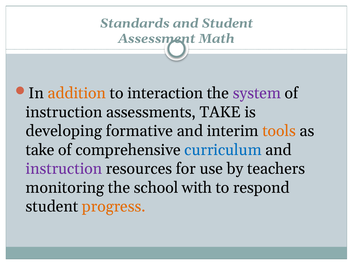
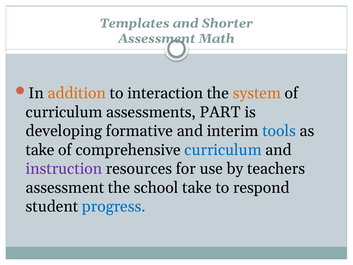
Standards: Standards -> Templates (135, 23)
and Student: Student -> Shorter (227, 23)
system colour: purple -> orange (257, 93)
instruction: instruction -> curriculum (64, 112)
assessments TAKE: TAKE -> PART (220, 112)
tools colour: orange -> blue (279, 131)
monitoring: monitoring -> assessment (65, 187)
school with: with -> take (197, 187)
progress colour: orange -> blue (114, 206)
